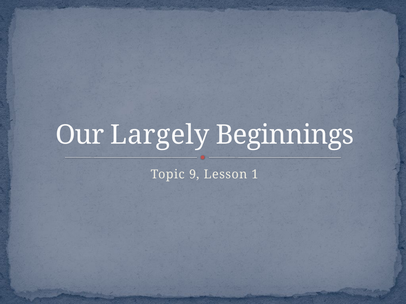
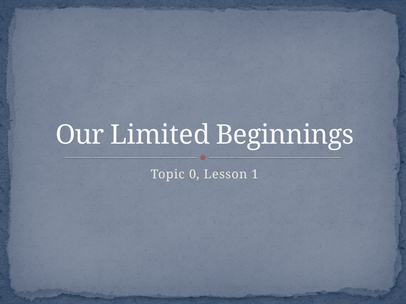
Largely: Largely -> Limited (160, 135)
9: 9 -> 0 (194, 175)
